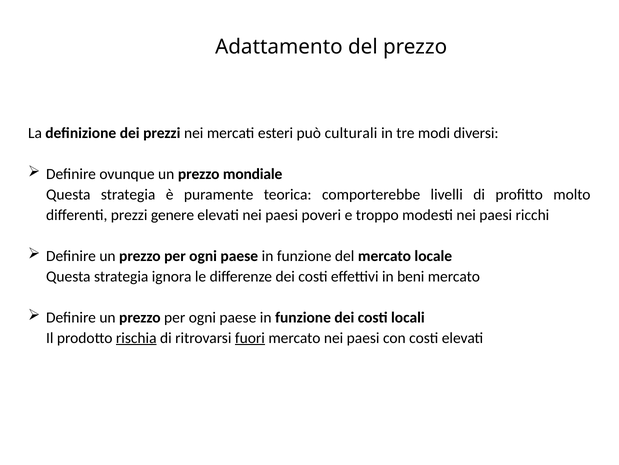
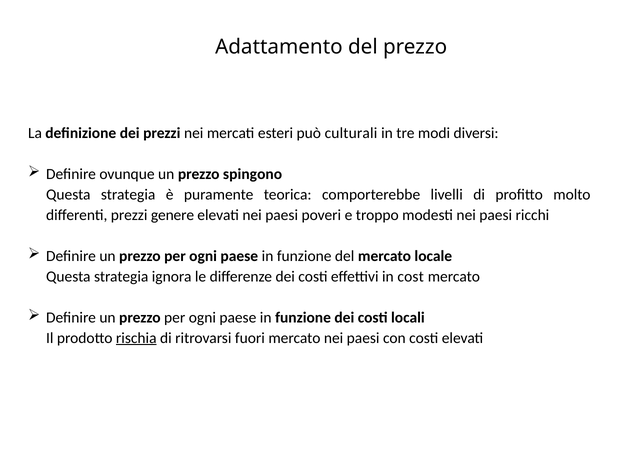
mondiale: mondiale -> spingono (253, 174)
beni: beni -> cost (411, 276)
fuori underline: present -> none (250, 337)
